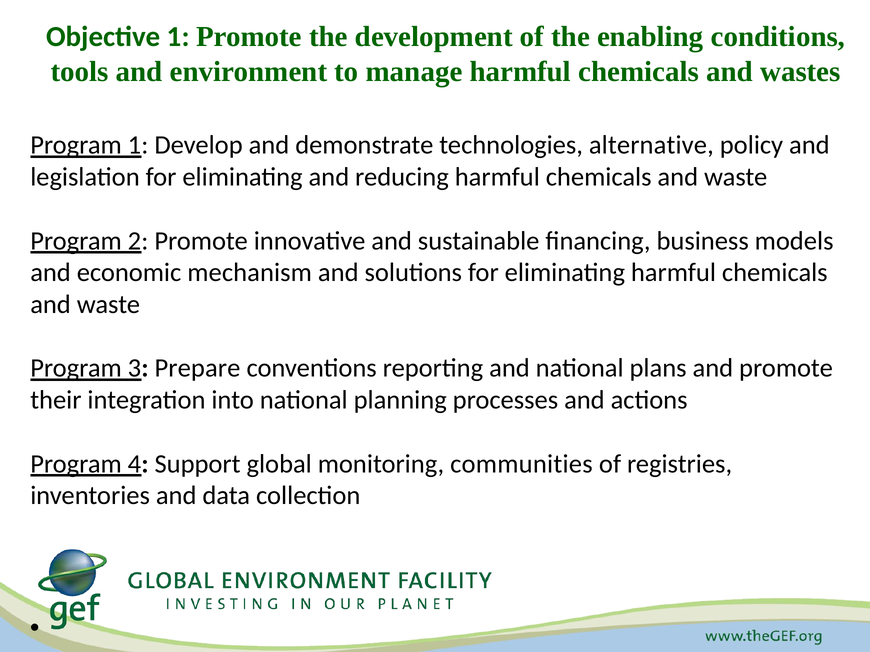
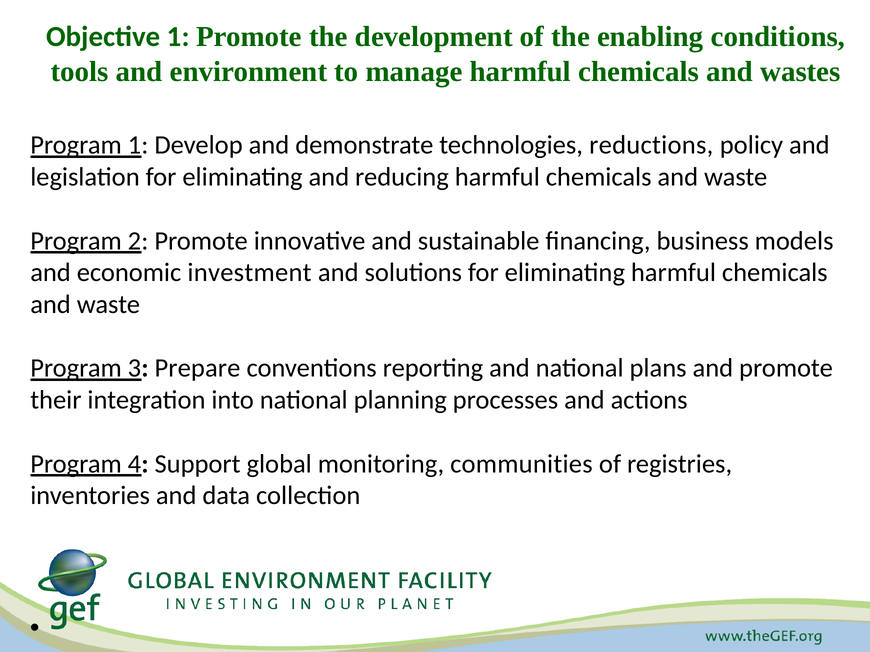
alternative: alternative -> reductions (651, 145)
mechanism: mechanism -> investment (250, 273)
